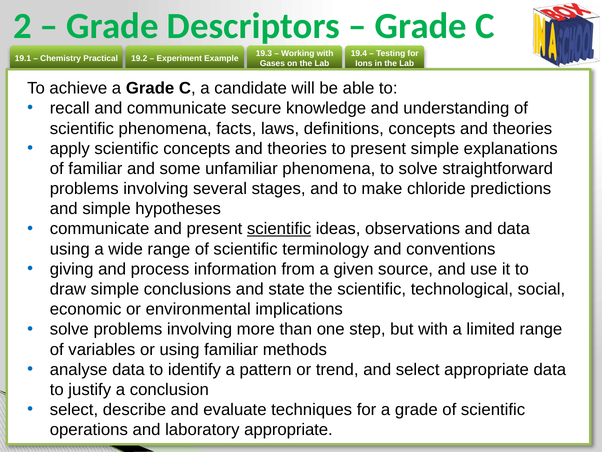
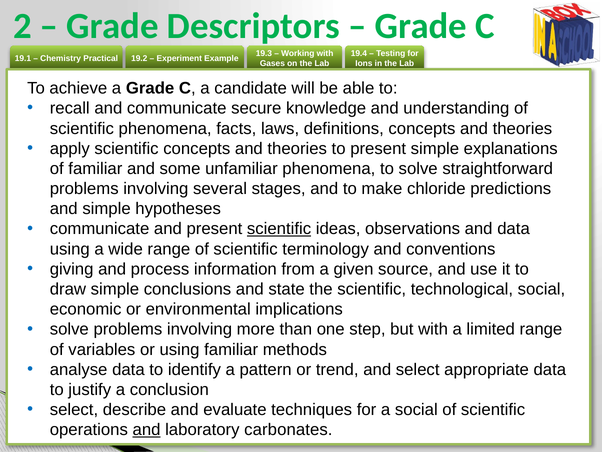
for a grade: grade -> social (416, 409)
and underline: none -> present (147, 429)
laboratory appropriate: appropriate -> carbonates (288, 429)
